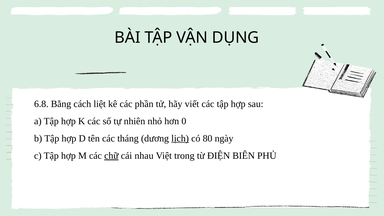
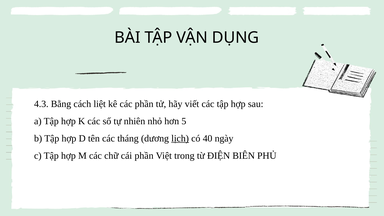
6.8: 6.8 -> 4.3 (41, 104)
0: 0 -> 5 (184, 121)
80: 80 -> 40 (208, 138)
chữ underline: present -> none (111, 156)
cái nhau: nhau -> phần (144, 156)
